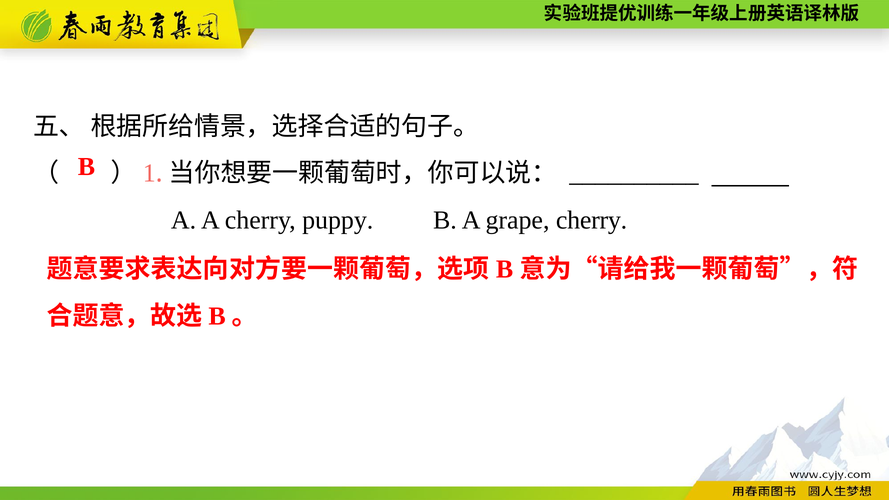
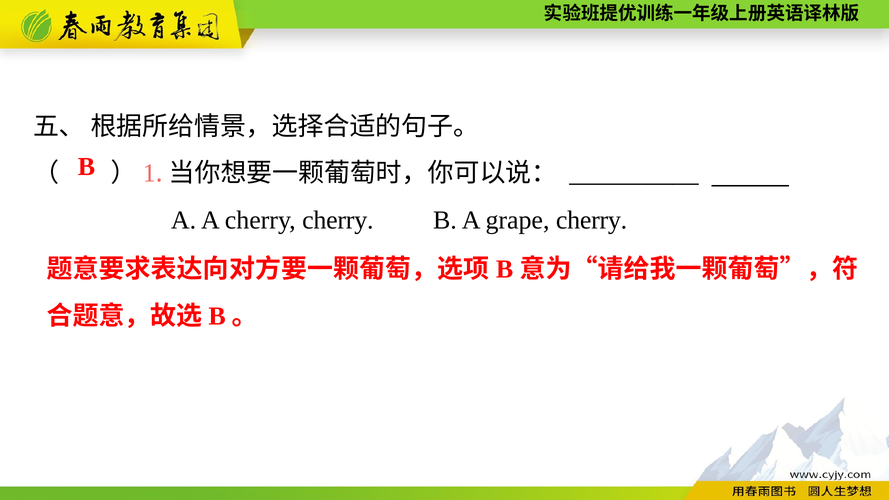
cherry puppy: puppy -> cherry (338, 220)
